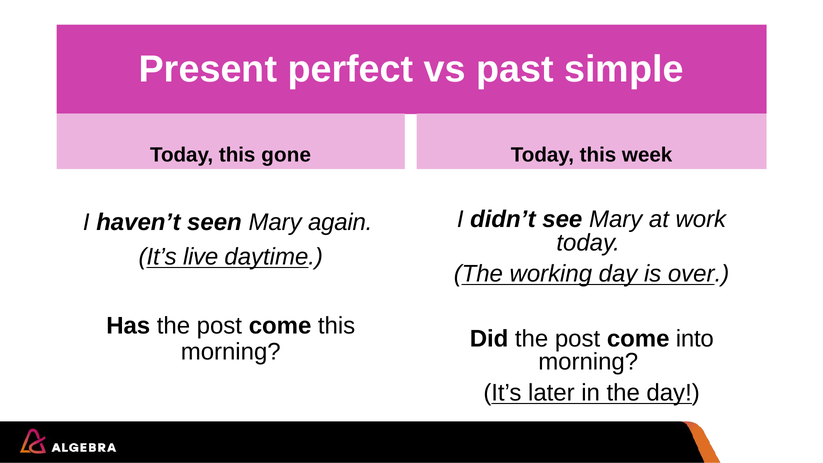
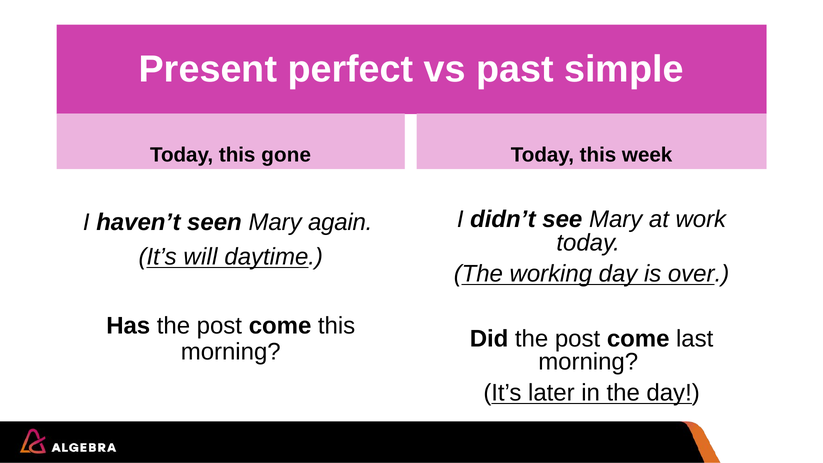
live: live -> will (200, 257)
into: into -> last (695, 339)
